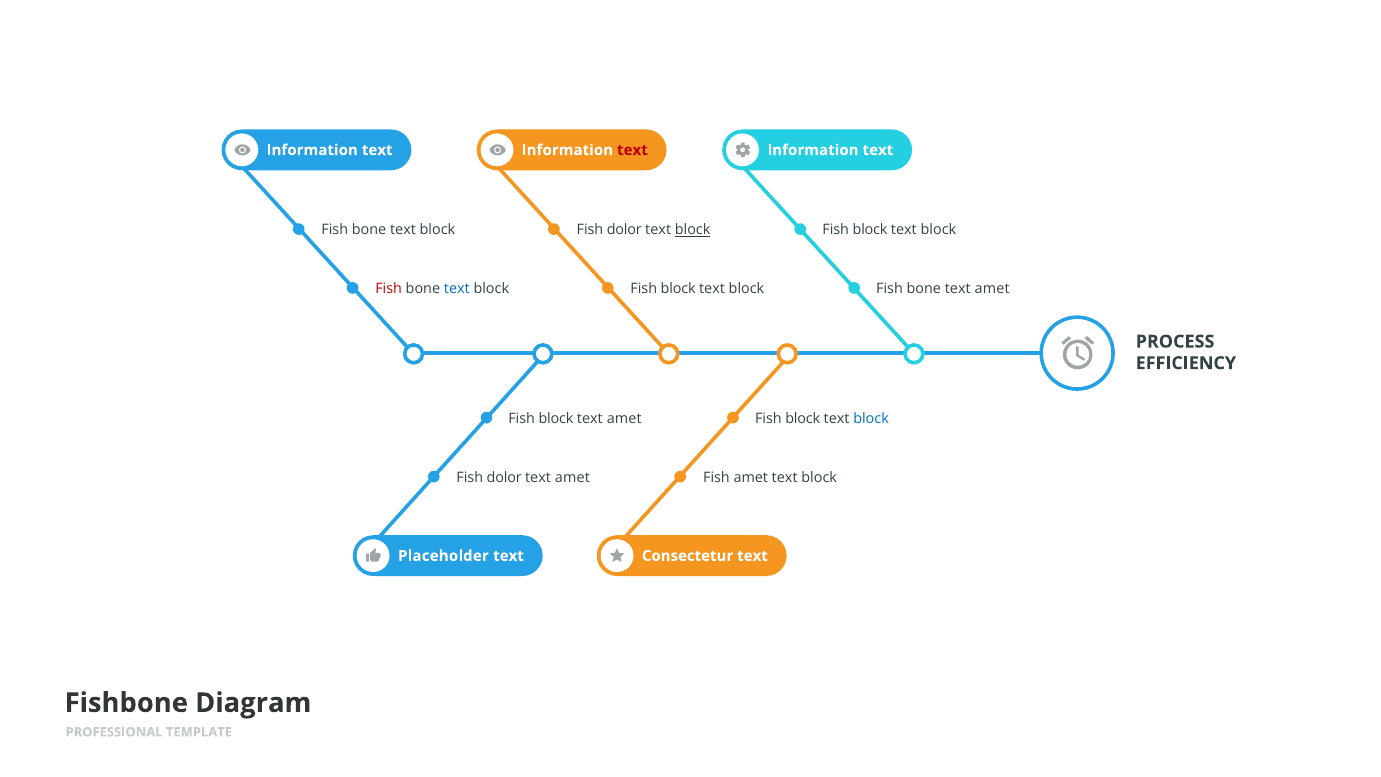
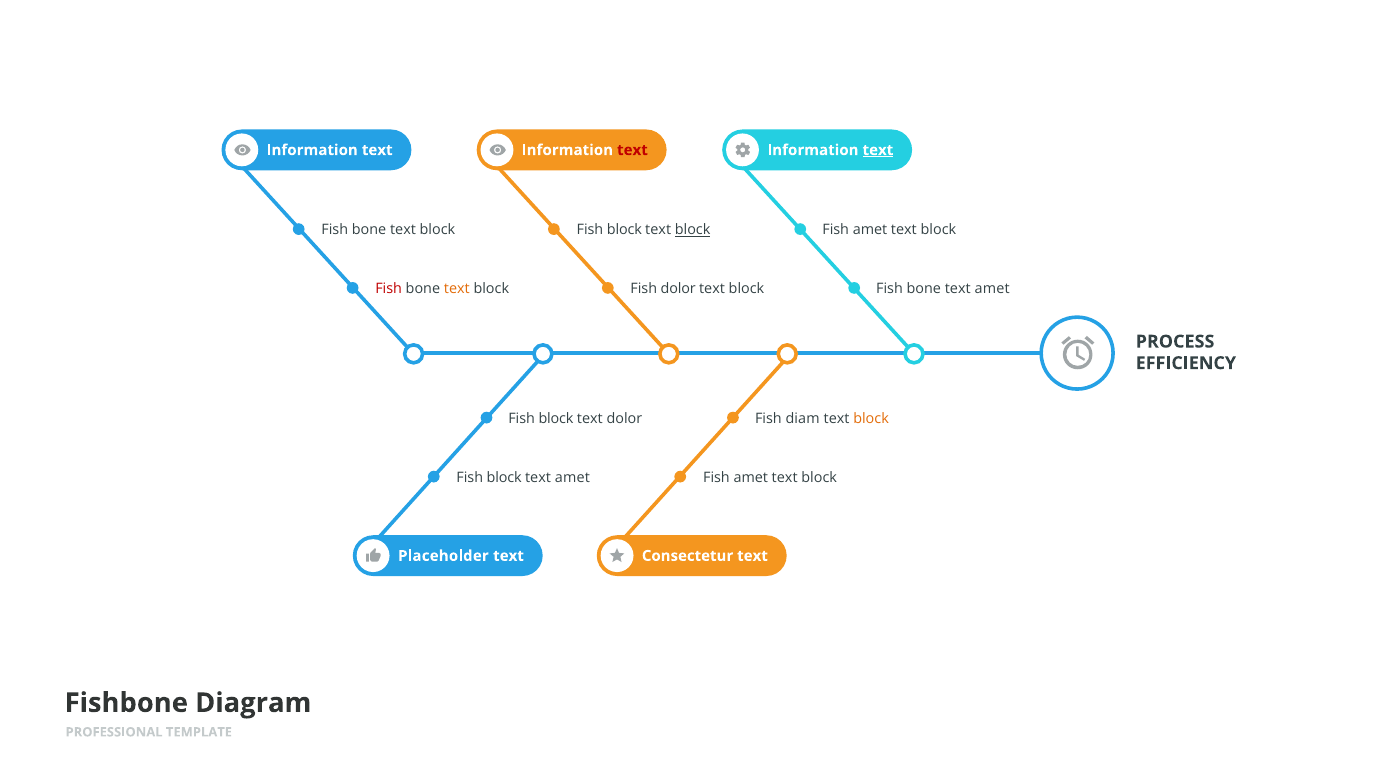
text underline: none -> present (878, 150)
dolor: dolor -> block (624, 230)
block: block -> amet (870, 230)
text colour: blue -> orange (457, 288)
block: block -> dolor (678, 288)
amet: amet -> dolor (624, 419)
block: block -> diam (803, 419)
block colour: blue -> orange (871, 419)
dolor: dolor -> block (504, 477)
